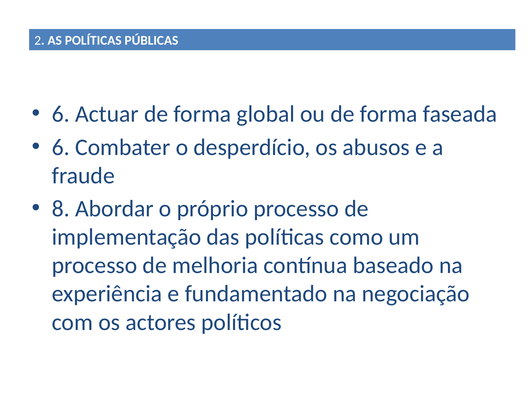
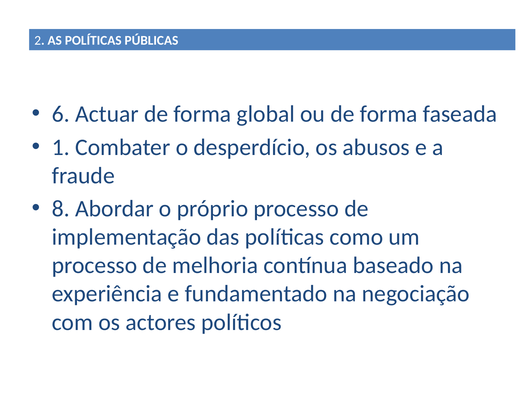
6: 6 -> 1 (61, 147)
